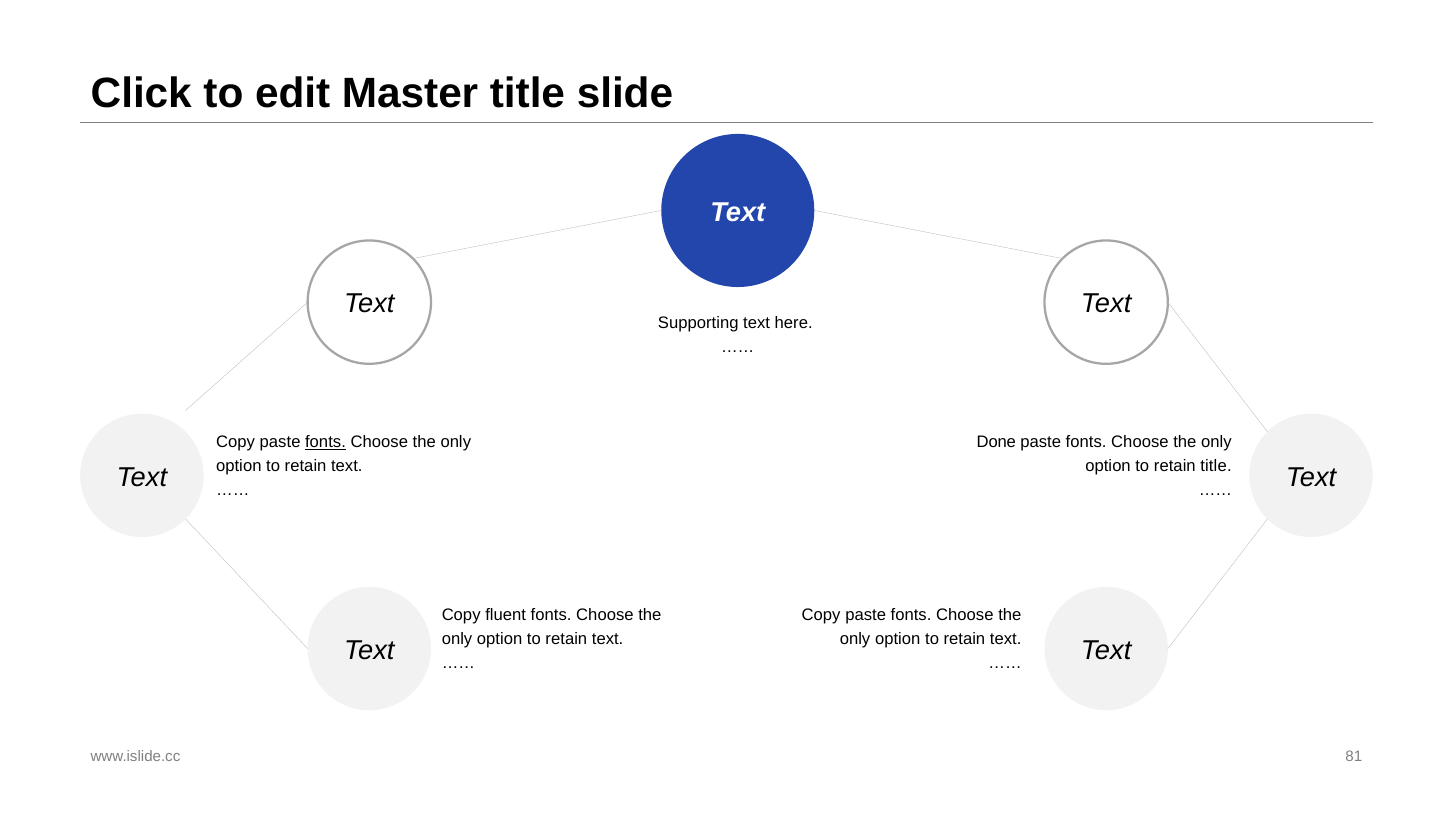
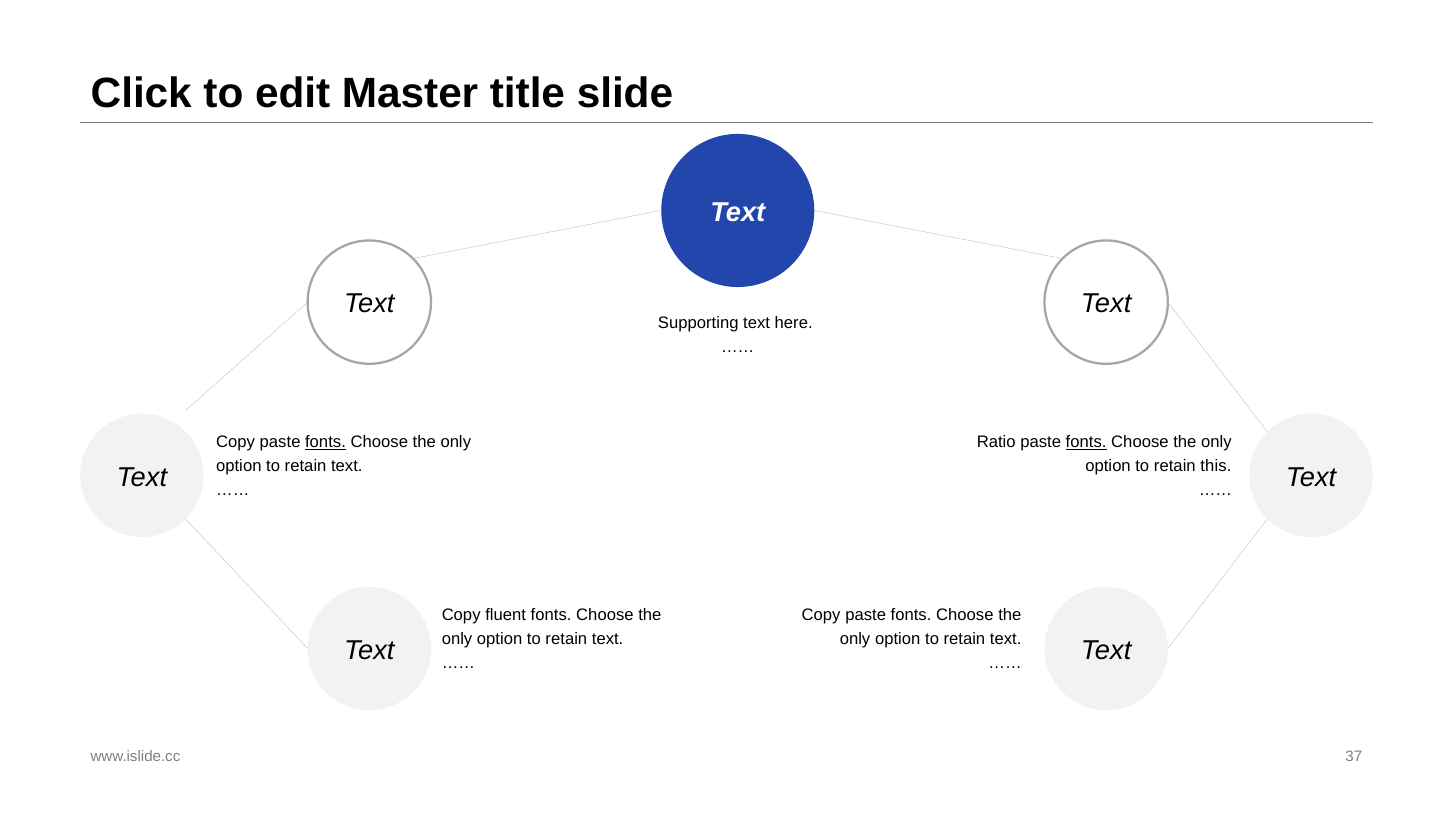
Done: Done -> Ratio (996, 442)
fonts underline: none -> present (1086, 442)
retain title: title -> this (1216, 466)
81: 81 -> 37 (1354, 757)
